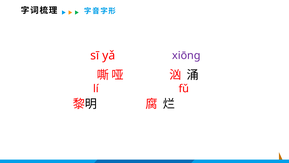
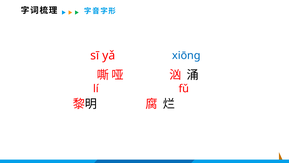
xiōng colour: purple -> blue (186, 55)
